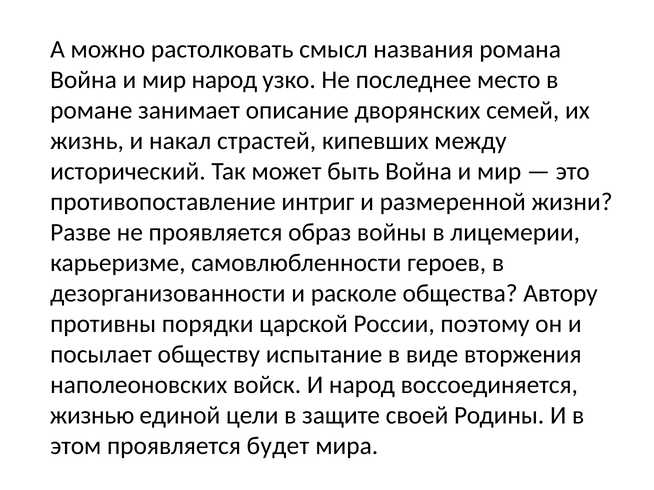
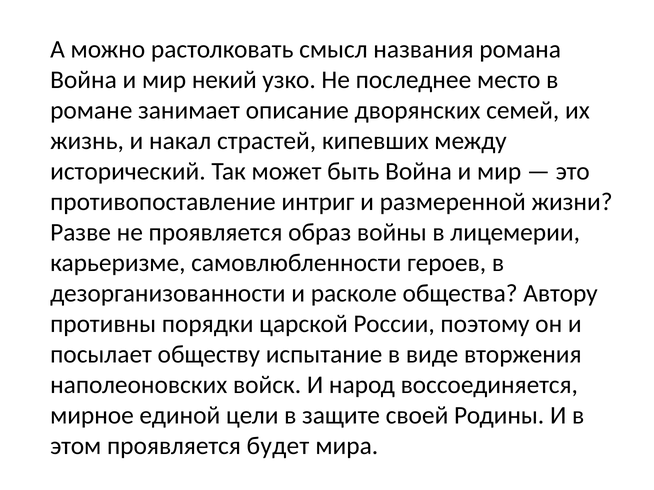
мир народ: народ -> некий (224, 80)
жизнью: жизнью -> мирное (92, 416)
